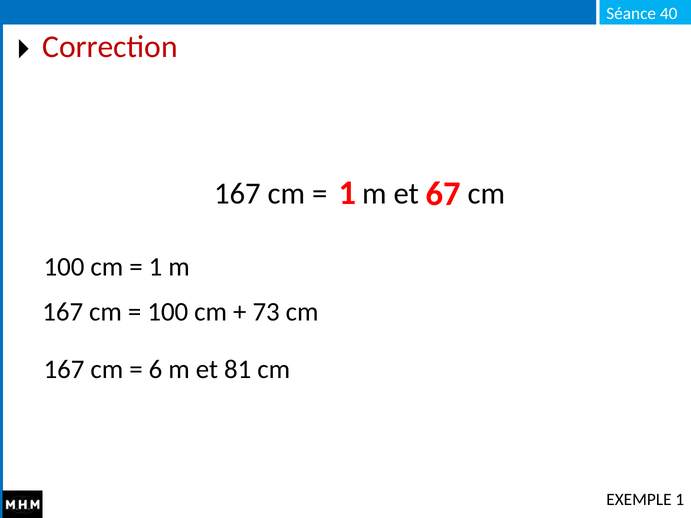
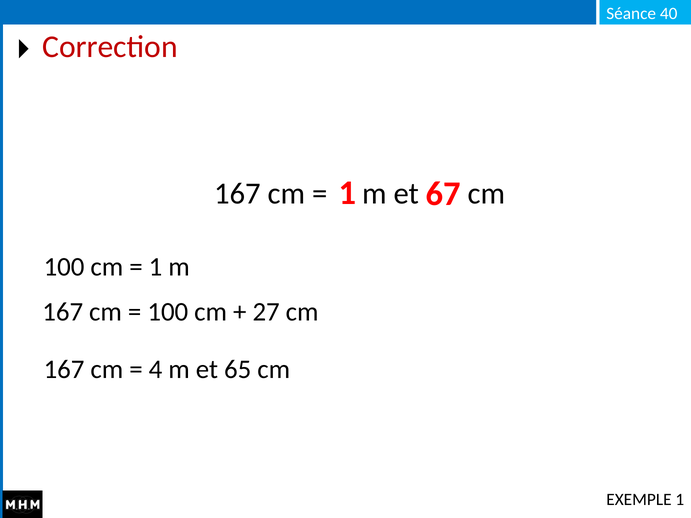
73: 73 -> 27 (266, 312)
6: 6 -> 4 (156, 369)
81: 81 -> 65 (238, 369)
